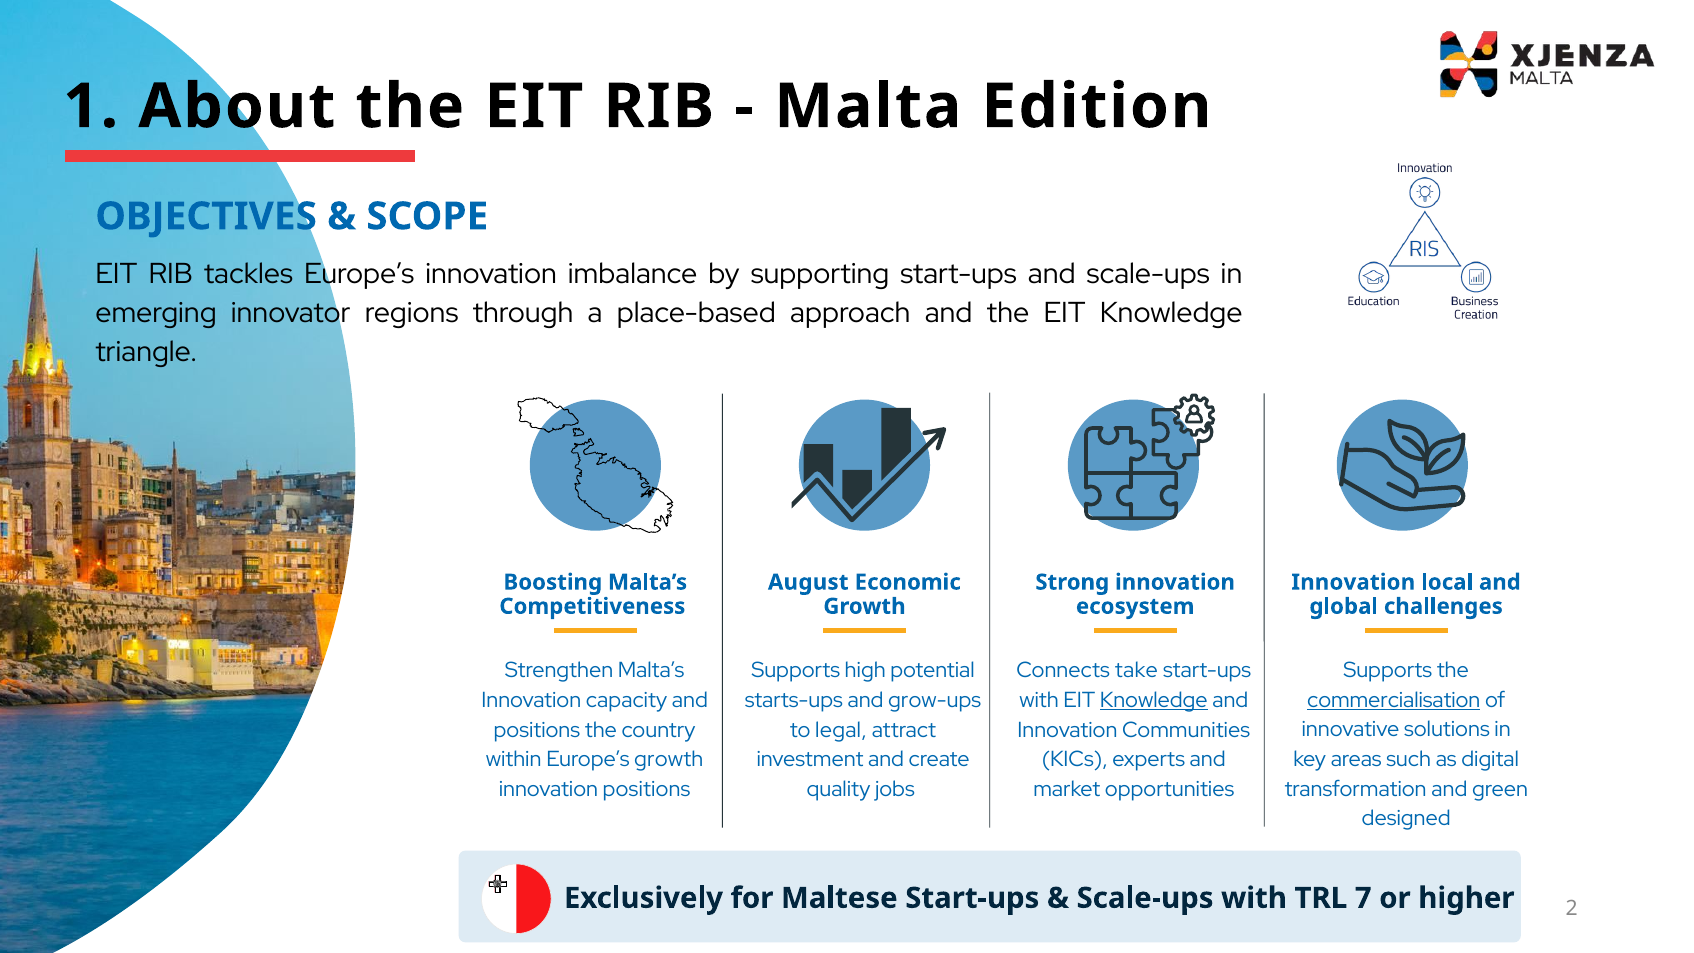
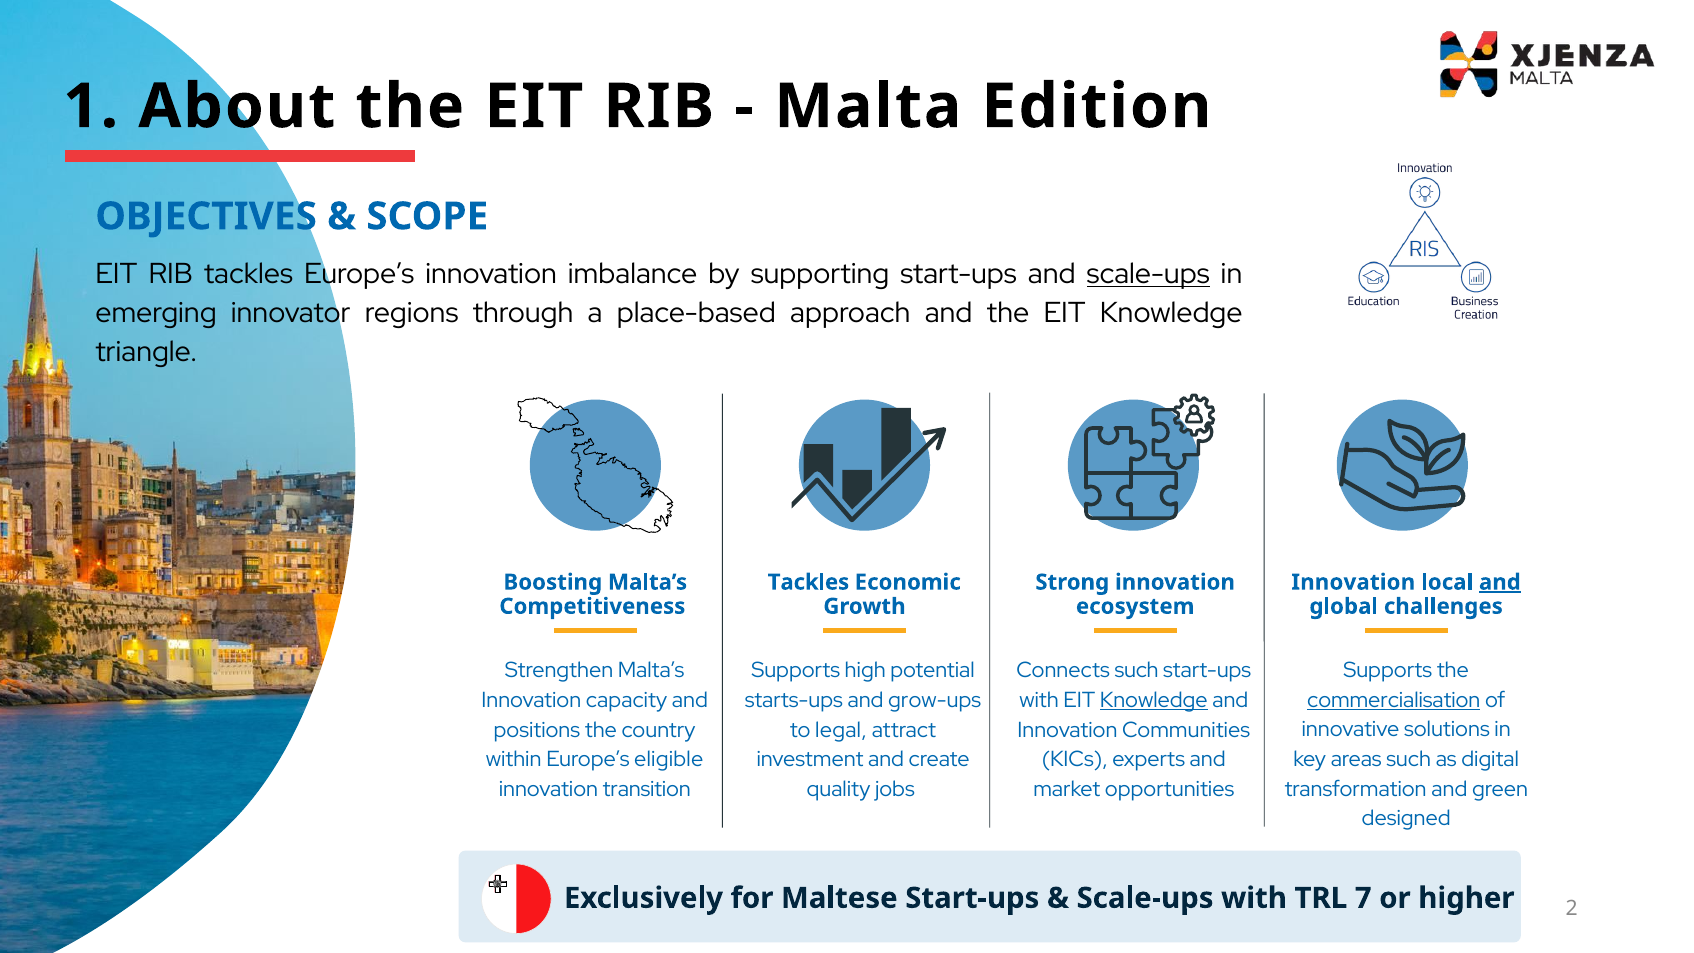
scale-ups underline: none -> present (1148, 274)
August: August -> Tackles (808, 582)
and underline: none -> present (1500, 582)
Connects take: take -> such (1137, 671)
Europe’s growth: growth -> eligible (669, 759)
innovation positions: positions -> transition (647, 789)
